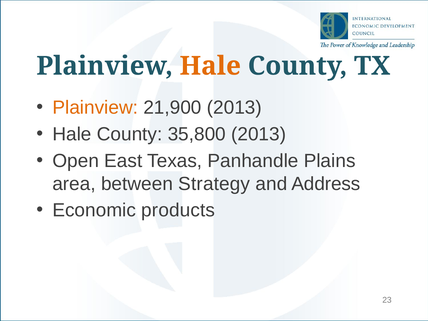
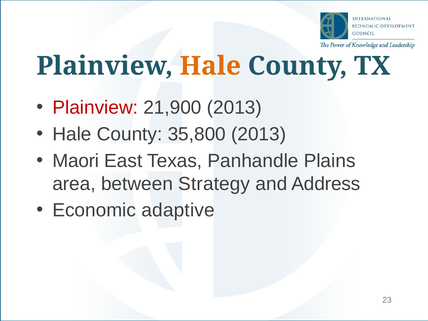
Plainview colour: orange -> red (95, 108)
Open: Open -> Maori (76, 161)
products: products -> adaptive (178, 210)
